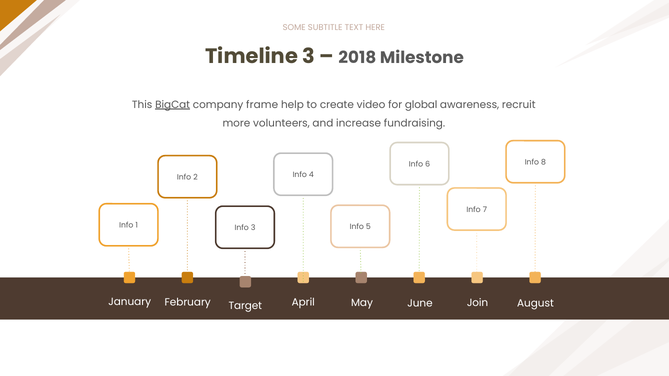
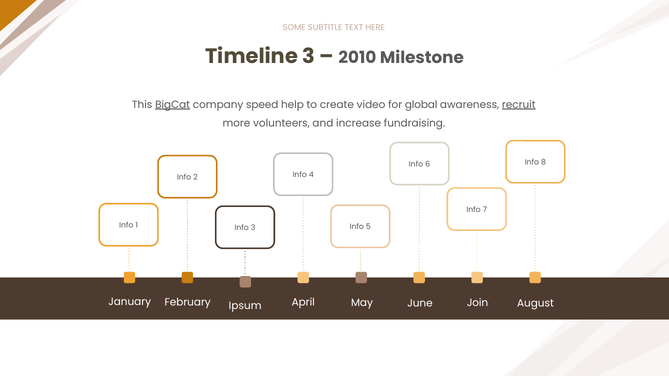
2018: 2018 -> 2010 (357, 58)
frame: frame -> speed (262, 105)
recruit underline: none -> present (519, 105)
Target: Target -> Ipsum (245, 306)
